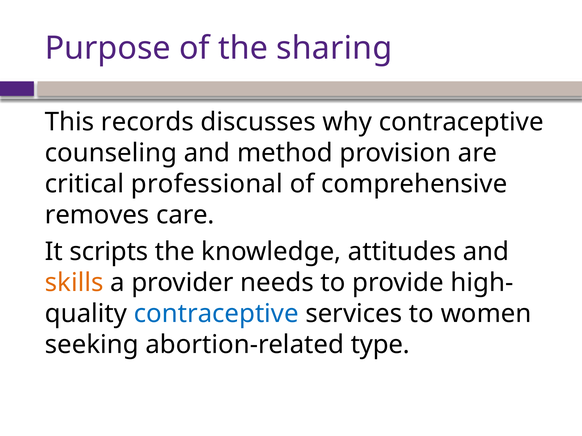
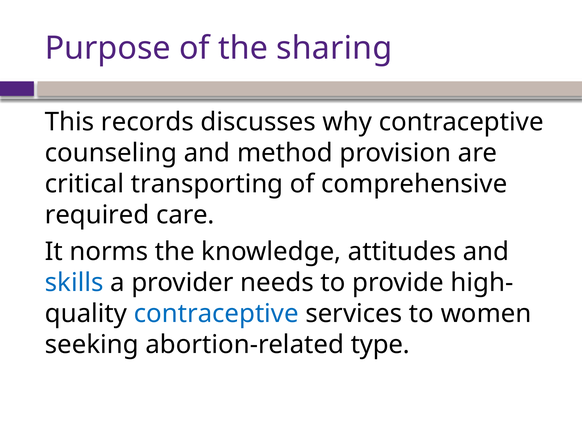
professional: professional -> transporting (207, 184)
removes: removes -> required (97, 215)
scripts: scripts -> norms (109, 252)
skills colour: orange -> blue (74, 283)
